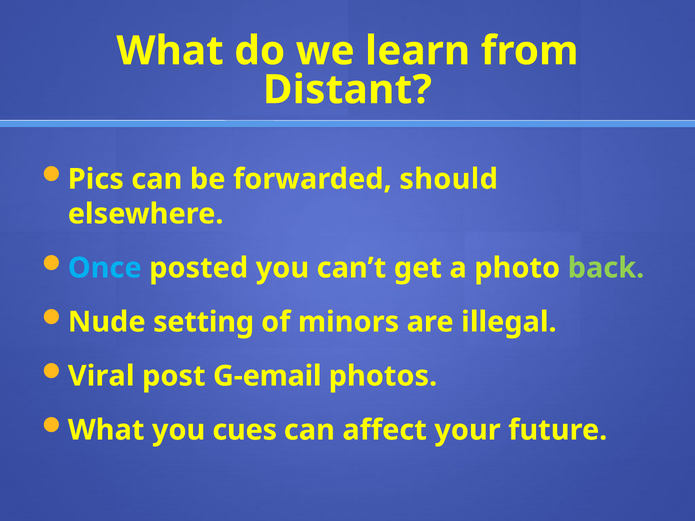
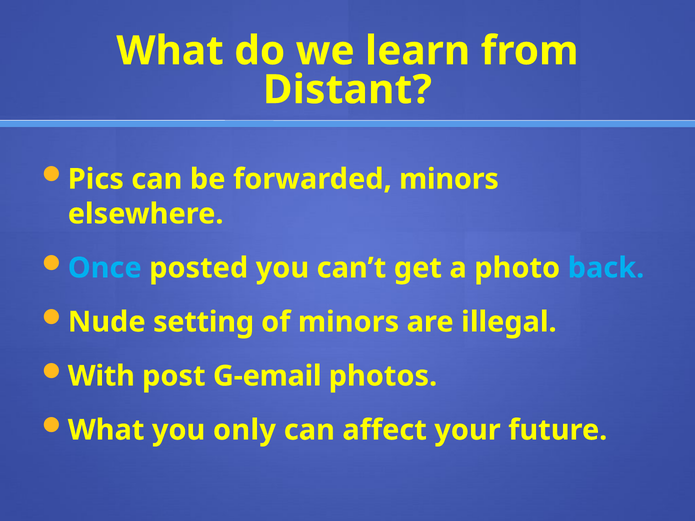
forwarded should: should -> minors (449, 179)
back colour: light green -> light blue (606, 268)
Viral: Viral -> With (101, 376)
cues: cues -> only (244, 430)
